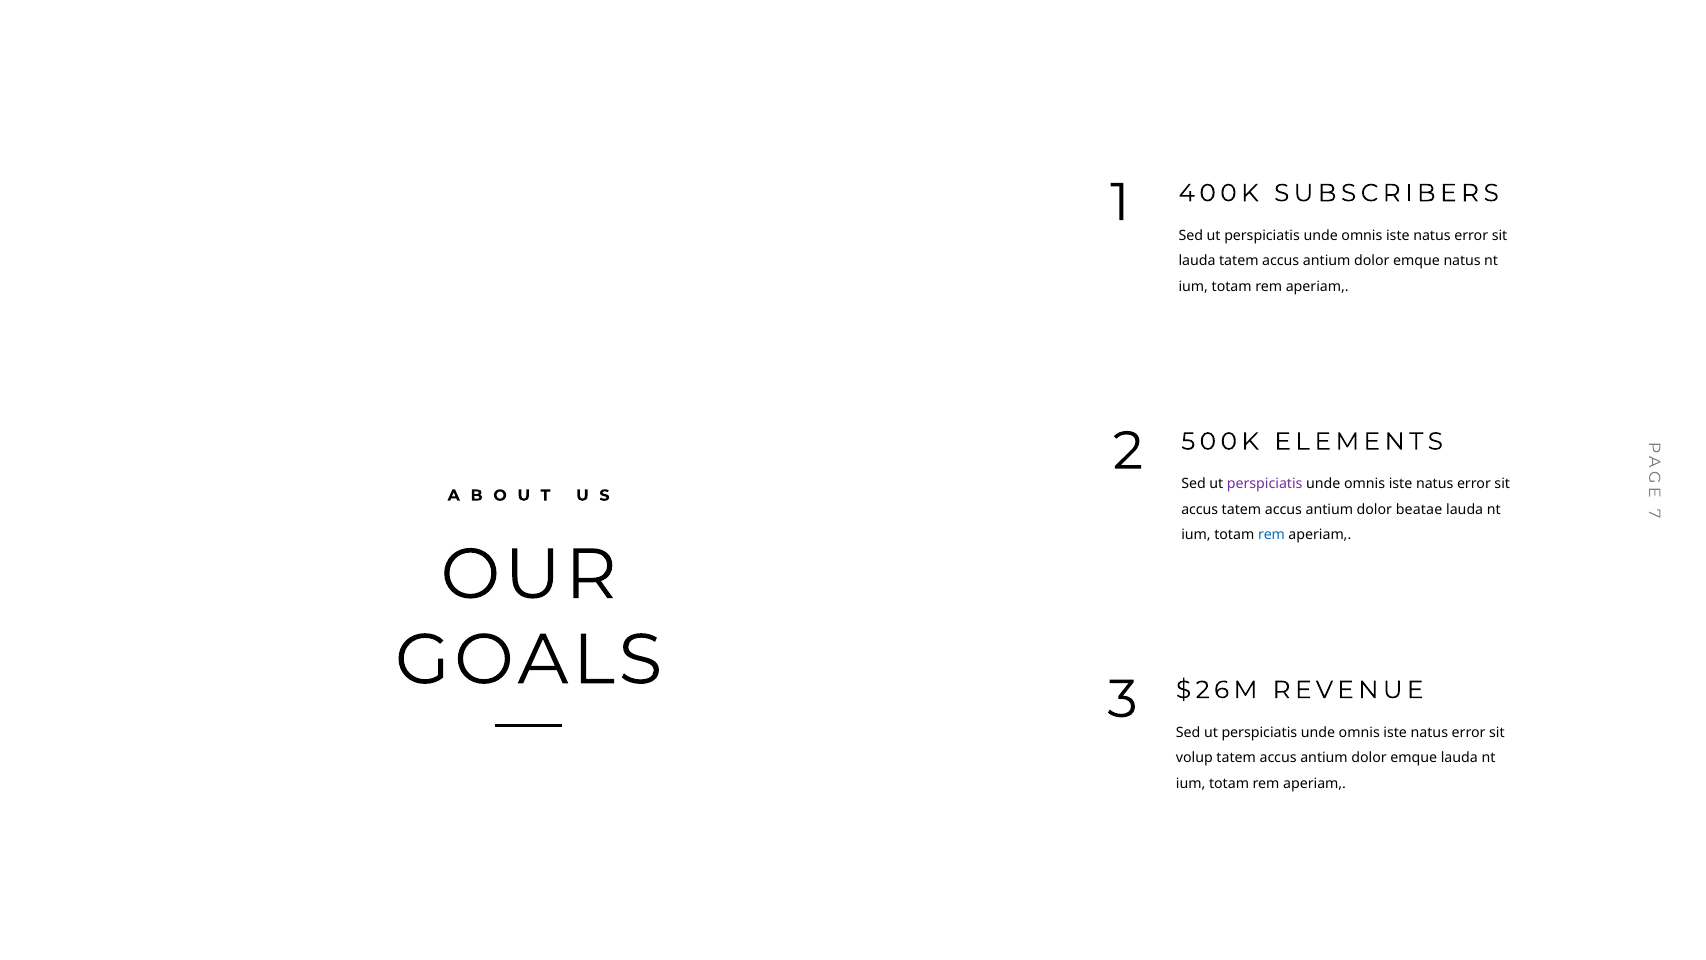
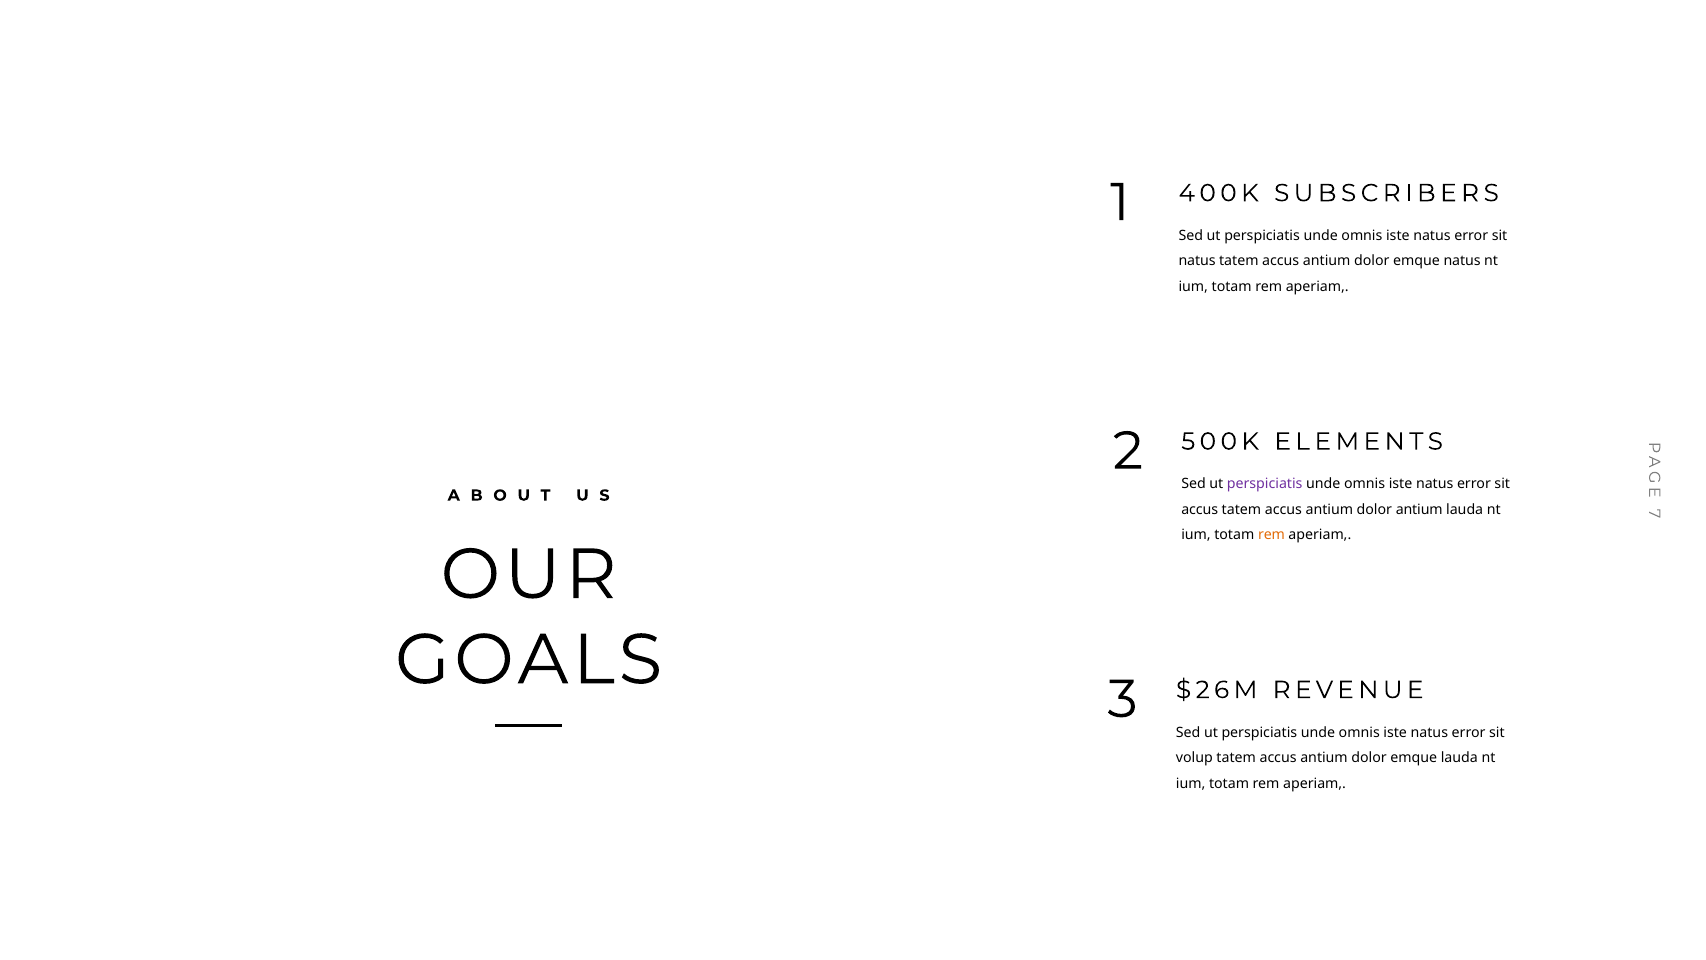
lauda: lauda -> natus (1197, 261)
dolor beatae: beatae -> antium (1419, 509)
rem colour: blue -> orange (1271, 535)
